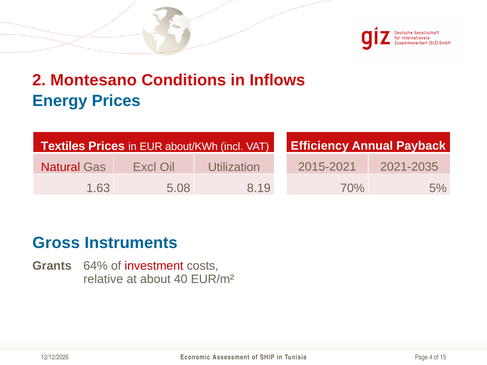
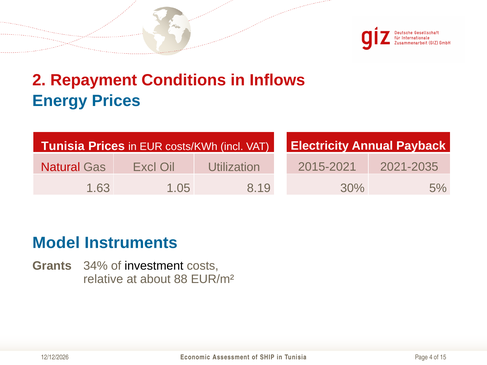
Montesano: Montesano -> Repayment (94, 80)
Efficiency: Efficiency -> Electricity (320, 146)
Textiles: Textiles -> Tunisia (63, 146)
about/KWh: about/KWh -> costs/KWh (191, 147)
70%: 70% -> 30% (352, 188)
5.08: 5.08 -> 1.05 (178, 188)
Gross: Gross -> Model (56, 243)
64%: 64% -> 34% (96, 266)
investment colour: red -> black (154, 266)
40: 40 -> 88 (181, 279)
